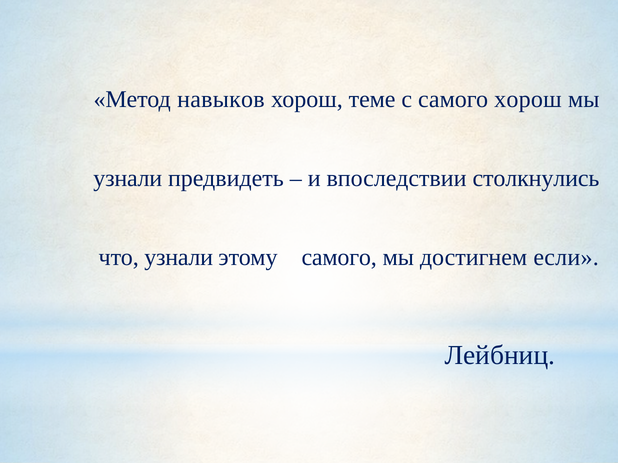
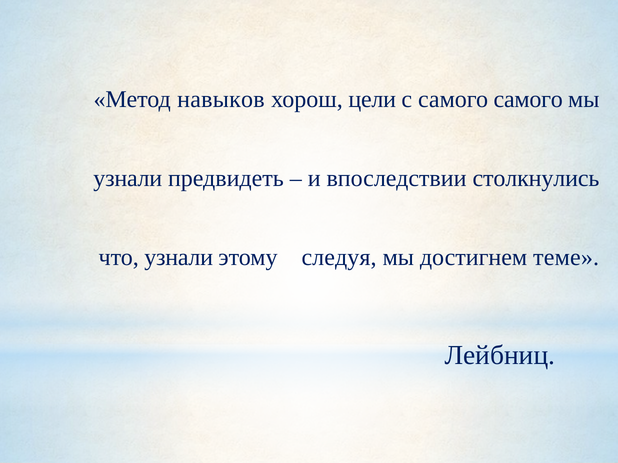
теме: теме -> цели (372, 100)
самого хорош: хорош -> самого (528, 100)
этому самого: самого -> следуя (339, 258)
если: если -> теме (566, 258)
